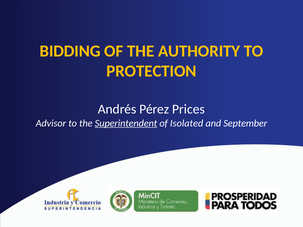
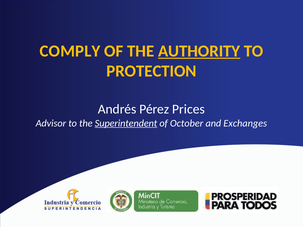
BIDDING: BIDDING -> COMPLY (70, 51)
AUTHORITY underline: none -> present (199, 51)
Isolated: Isolated -> October (187, 123)
September: September -> Exchanges (245, 123)
